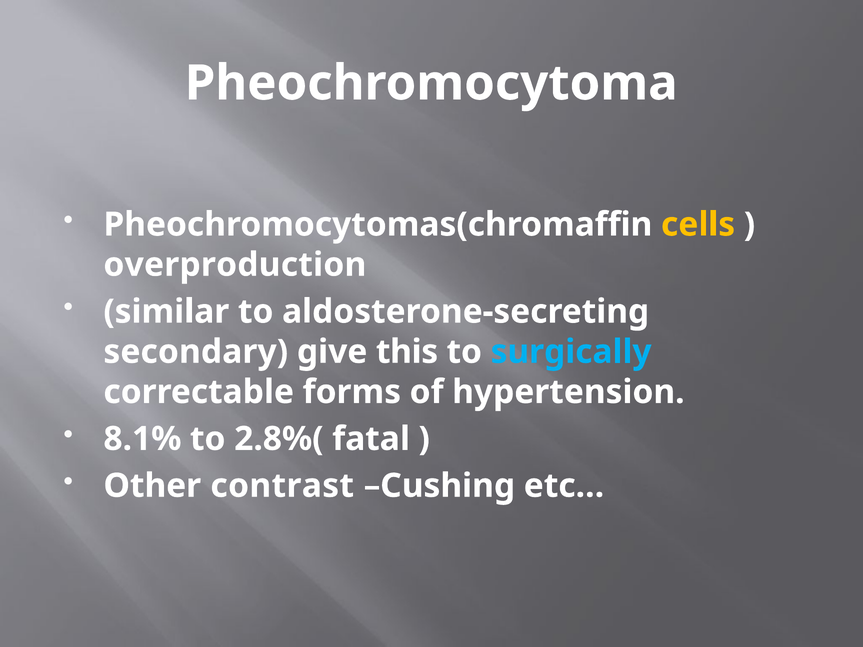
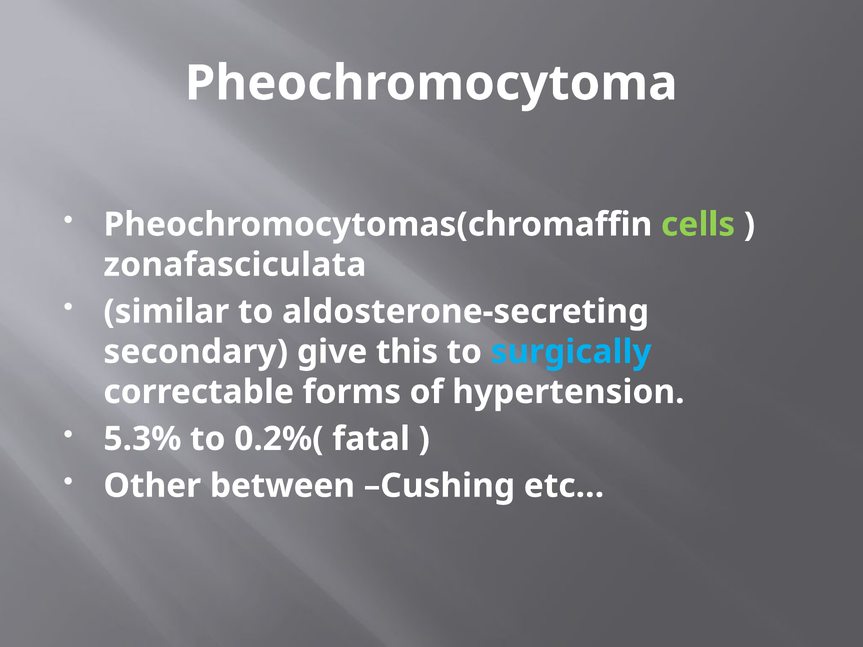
cells colour: yellow -> light green (698, 225)
overproduction: overproduction -> zonafasciculata (235, 265)
8.1%: 8.1% -> 5.3% (142, 439)
2.8%(: 2.8%( -> 0.2%( (279, 439)
contrast: contrast -> between (282, 486)
